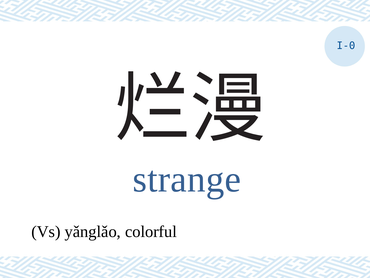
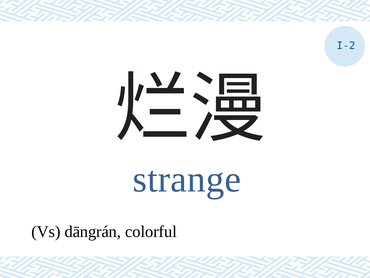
I-0: I-0 -> I-2 (346, 46)
yǎnglǎo: yǎnglǎo -> dāngrán (93, 231)
